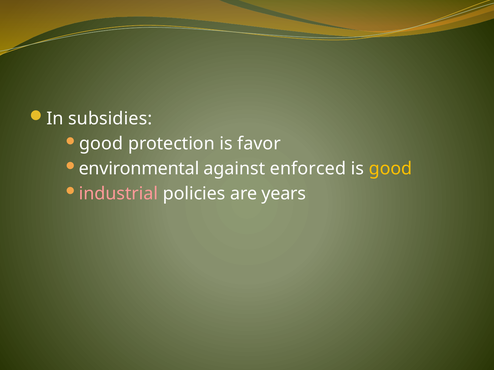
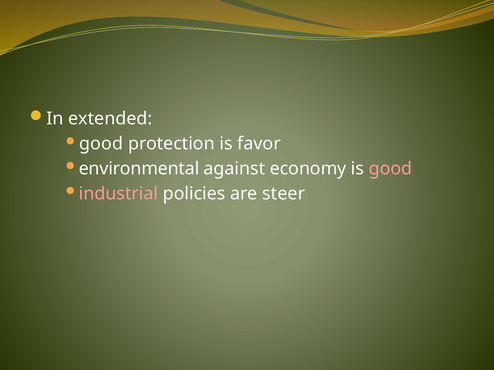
subsidies: subsidies -> extended (110, 119)
enforced: enforced -> economy (308, 169)
good colour: yellow -> pink (390, 169)
years: years -> steer (284, 194)
